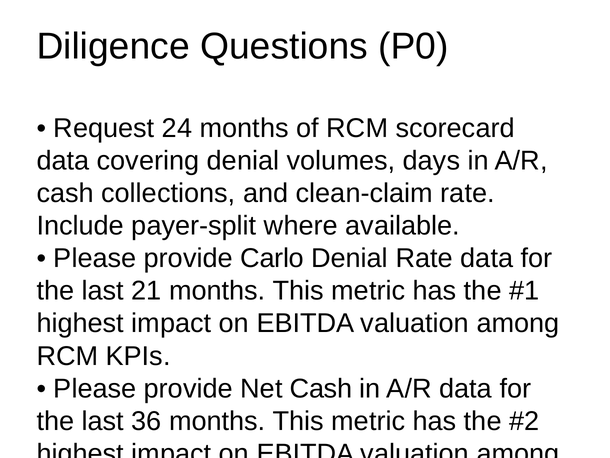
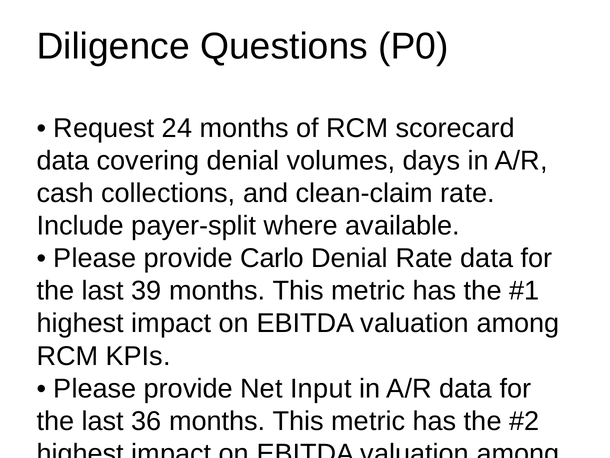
21: 21 -> 39 (146, 291)
Net Cash: Cash -> Input (321, 388)
